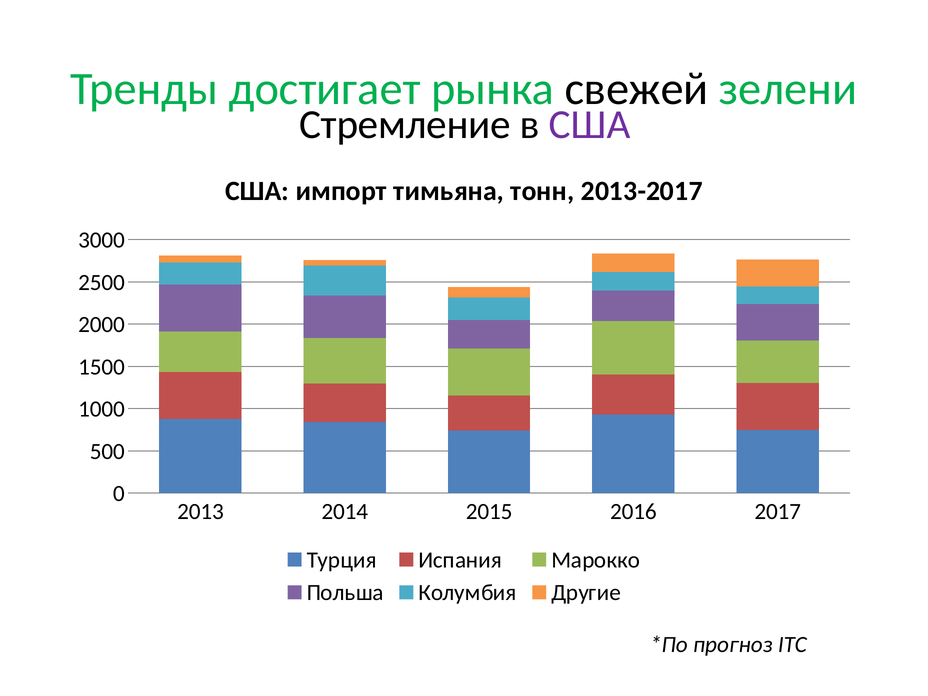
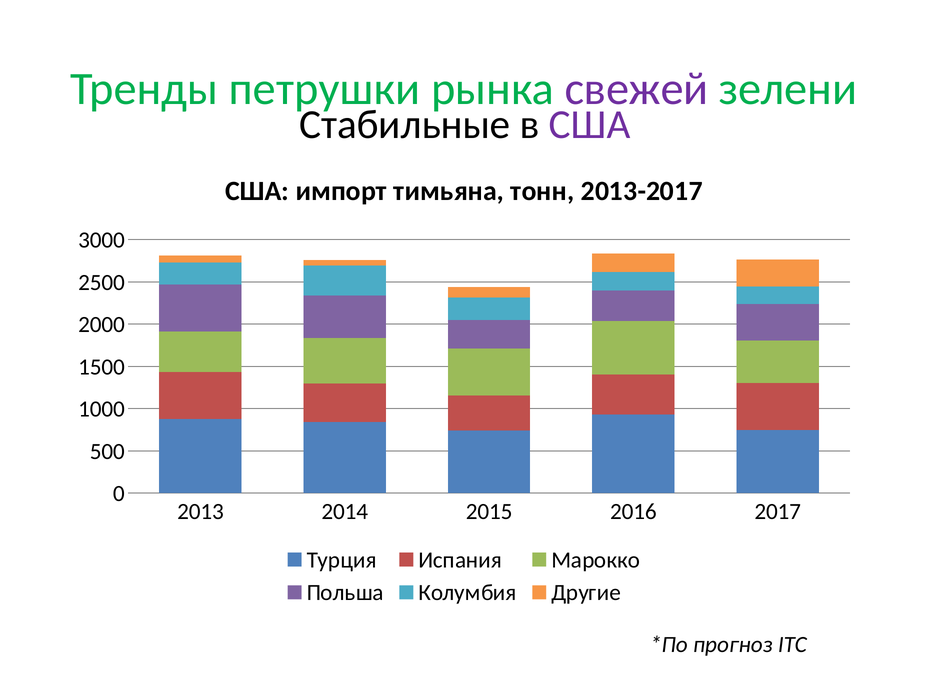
достигает: достигает -> петрушки (325, 89)
свежей colour: black -> purple (637, 89)
Стремление: Стремление -> Стабильные (405, 125)
